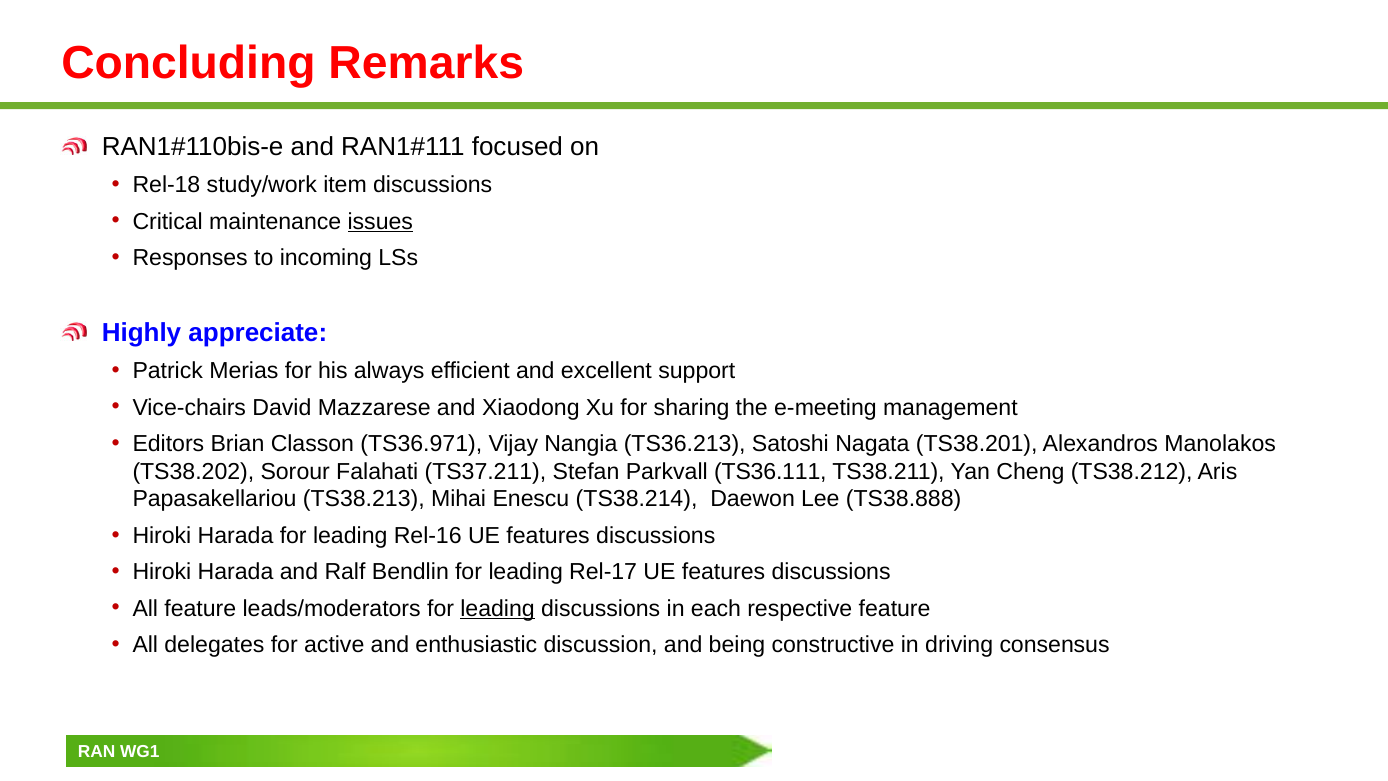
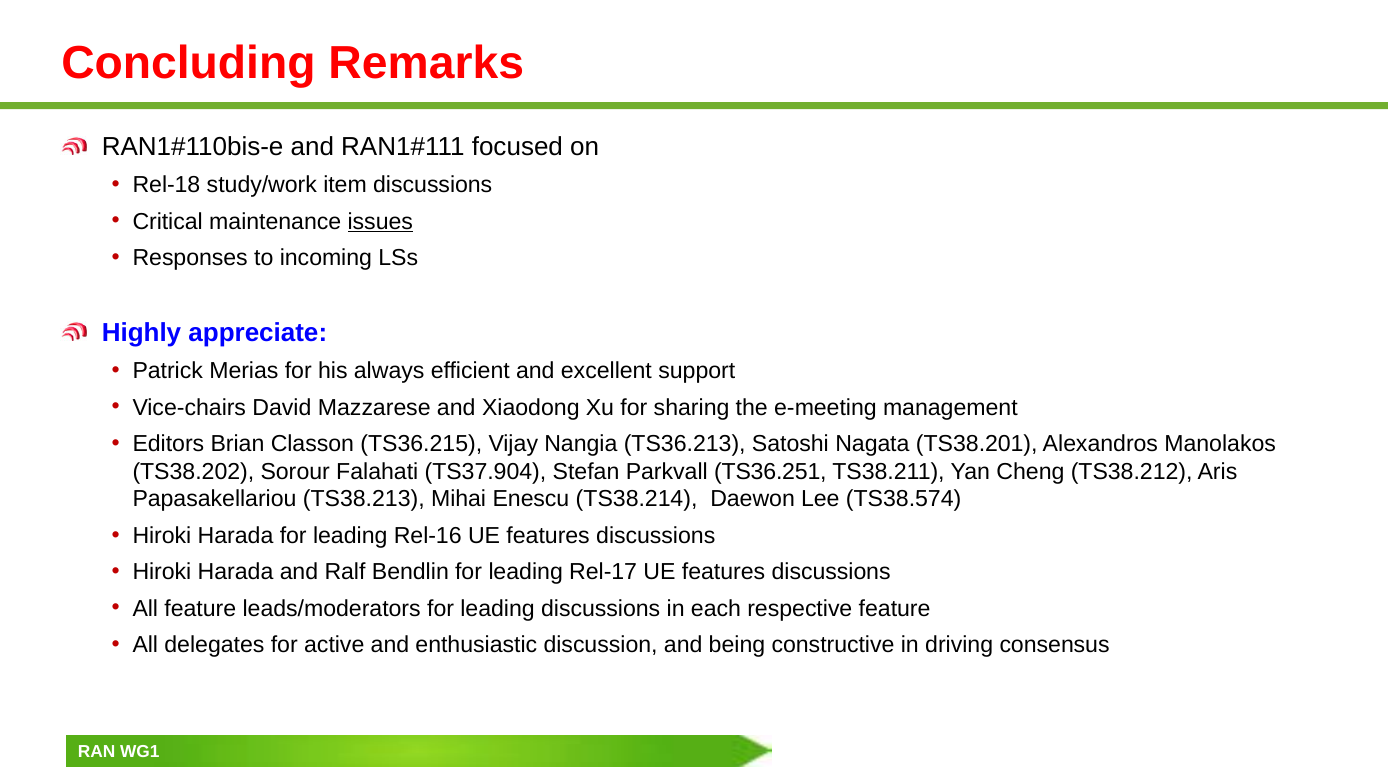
TS36.971: TS36.971 -> TS36.215 (421, 444)
TS37.211: TS37.211 -> TS37.904 (485, 471)
TS36.111: TS36.111 -> TS36.251 (770, 471)
TS38.888: TS38.888 -> TS38.574 (904, 499)
leading underline: present -> none (498, 608)
